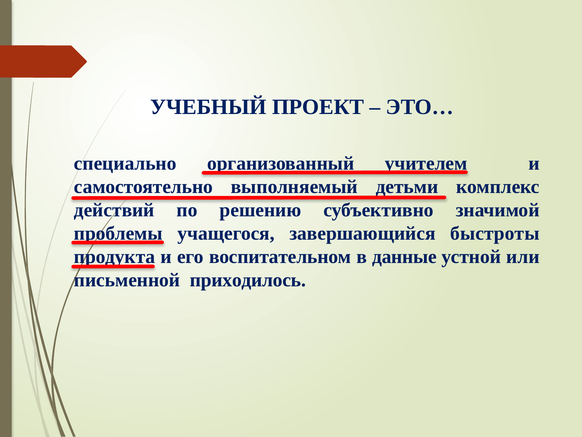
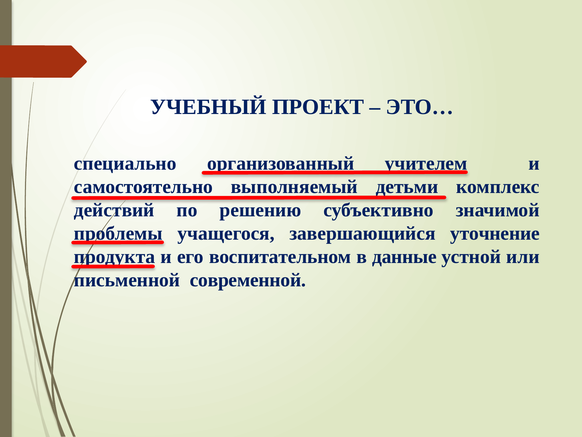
быстроты: быстроты -> уточнение (495, 233)
приходилось: приходилось -> современной (248, 280)
